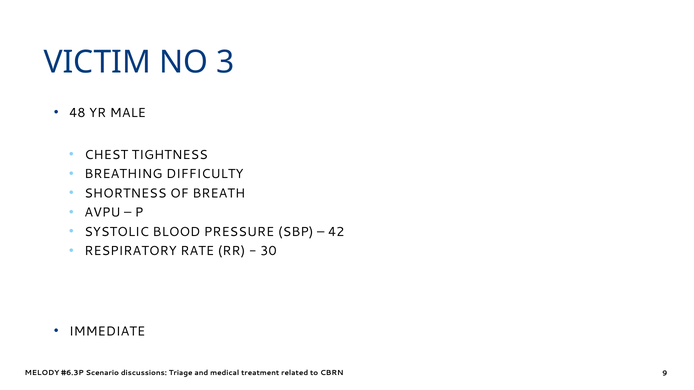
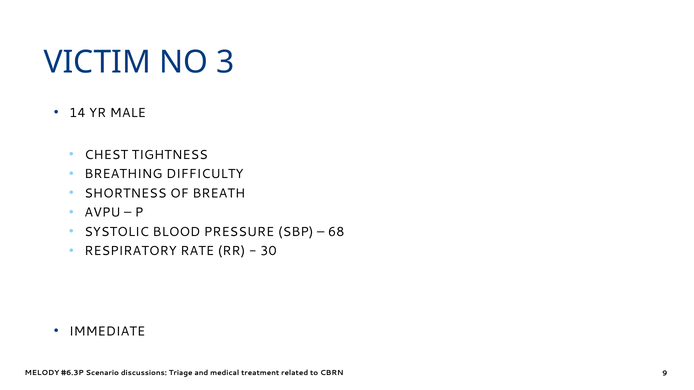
48: 48 -> 14 (77, 113)
42: 42 -> 68 (336, 232)
